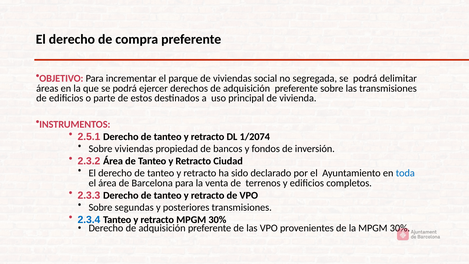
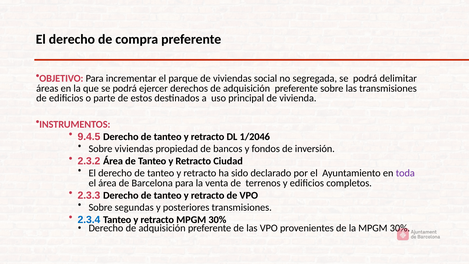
2.5.1: 2.5.1 -> 9.4.5 (89, 137)
1/2074: 1/2074 -> 1/2046 (255, 137)
toda colour: blue -> purple (405, 173)
